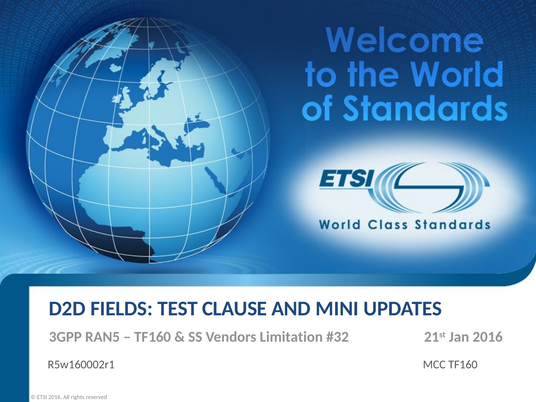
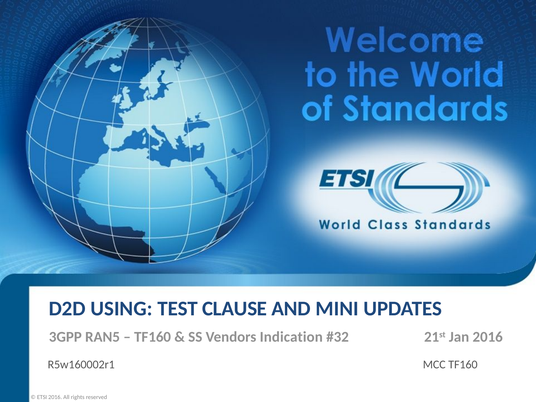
FIELDS: FIELDS -> USING (121, 309)
Limitation: Limitation -> Indication (291, 337)
